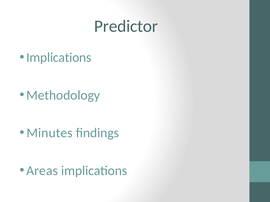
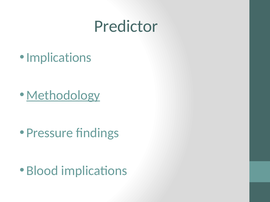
Methodology underline: none -> present (63, 95)
Minutes: Minutes -> Pressure (50, 133)
Areas: Areas -> Blood (42, 171)
